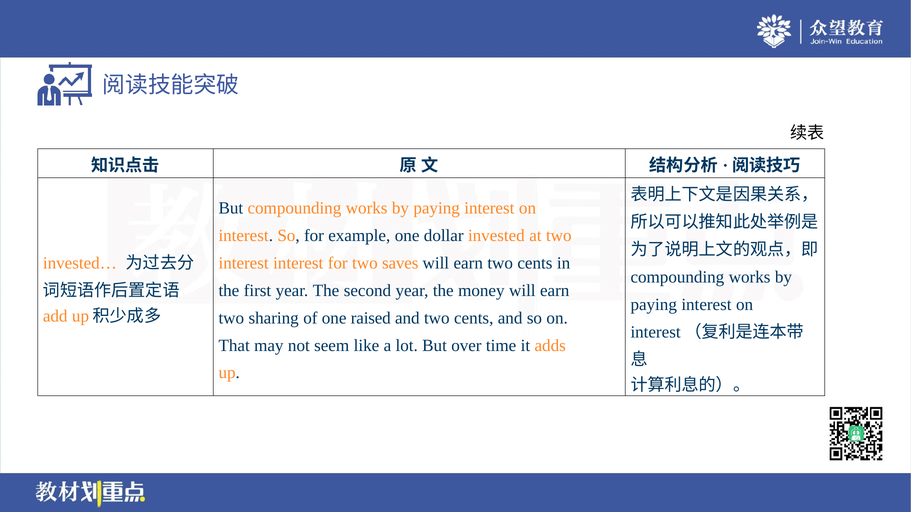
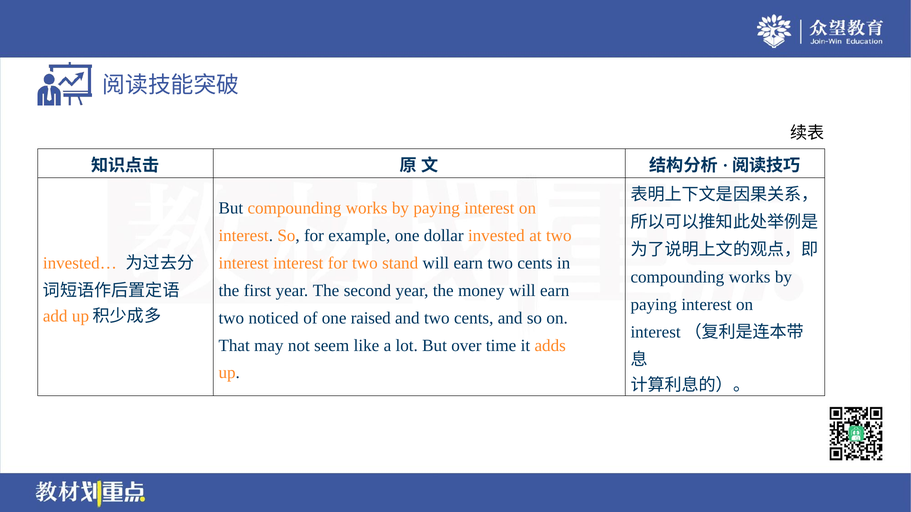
saves: saves -> stand (400, 263)
sharing: sharing -> noticed (274, 318)
